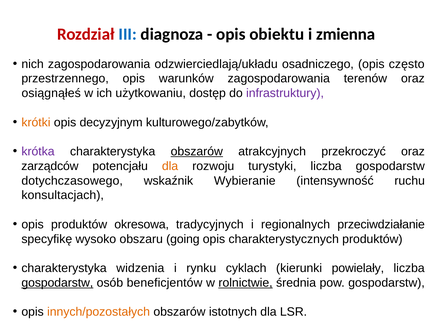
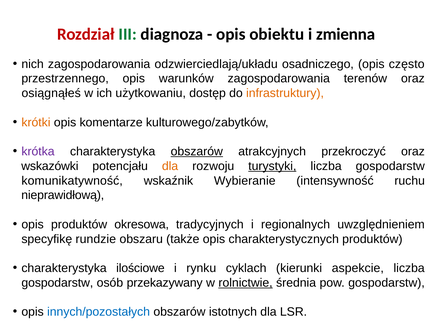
III colour: blue -> green (128, 34)
infrastruktury colour: purple -> orange (285, 93)
decyzyjnym: decyzyjnym -> komentarze (111, 123)
zarządców: zarządców -> wskazówki (50, 166)
turystyki underline: none -> present (272, 166)
dotychczasowego: dotychczasowego -> komunikatywność (72, 181)
konsultacjach: konsultacjach -> nieprawidłową (63, 196)
przeciwdziałanie: przeciwdziałanie -> uwzględnieniem (381, 225)
wysoko: wysoko -> rundzie (96, 239)
going: going -> także (183, 239)
widzenia: widzenia -> ilościowe (140, 269)
powielały: powielały -> aspekcie (358, 269)
gospodarstw underline: present -> none (57, 283)
beneficjentów: beneficjentów -> przekazywany (165, 283)
innych/pozostałych colour: orange -> blue (99, 312)
